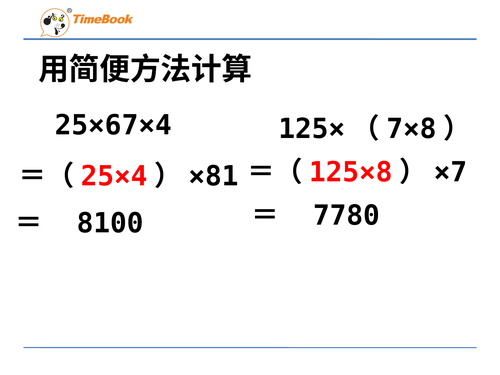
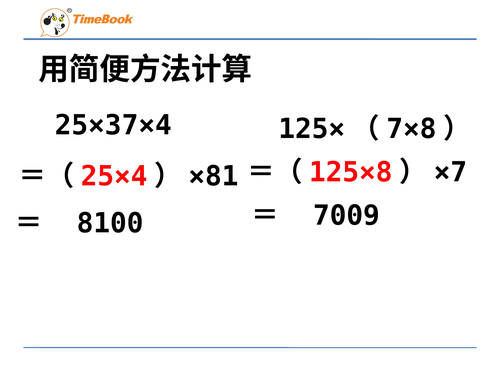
25×67×4: 25×67×4 -> 25×37×4 (113, 125)
7780: 7780 -> 7009 (347, 216)
